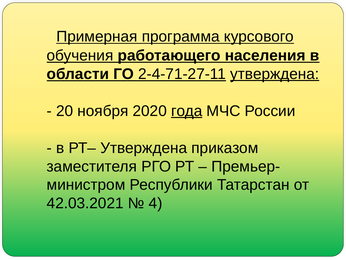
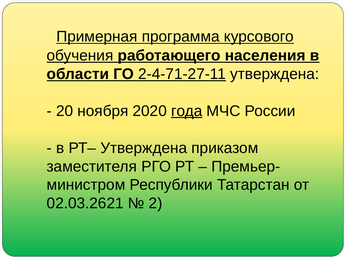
утверждена underline: present -> none (275, 74)
42.03.2021: 42.03.2021 -> 02.03.2621 (85, 203)
4: 4 -> 2 (156, 203)
